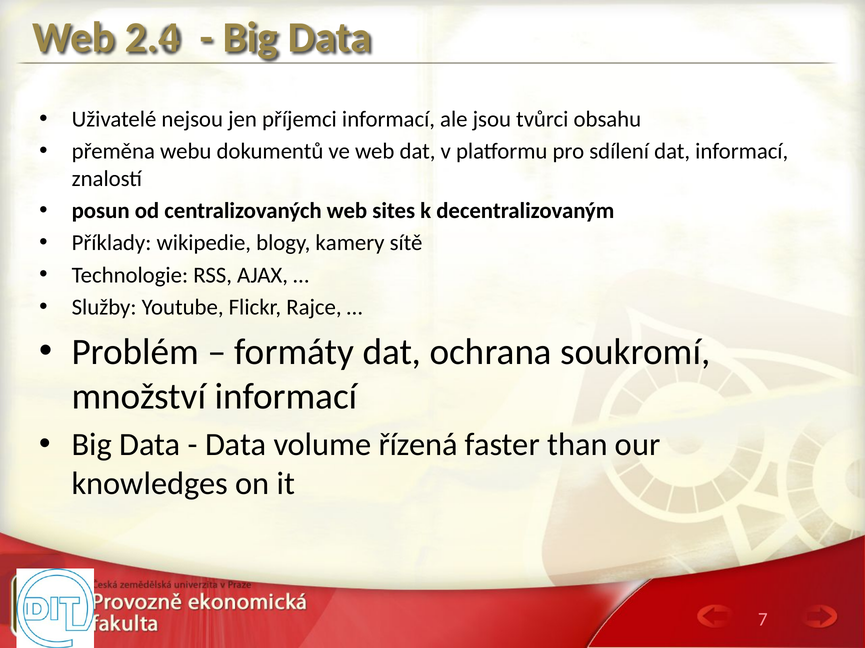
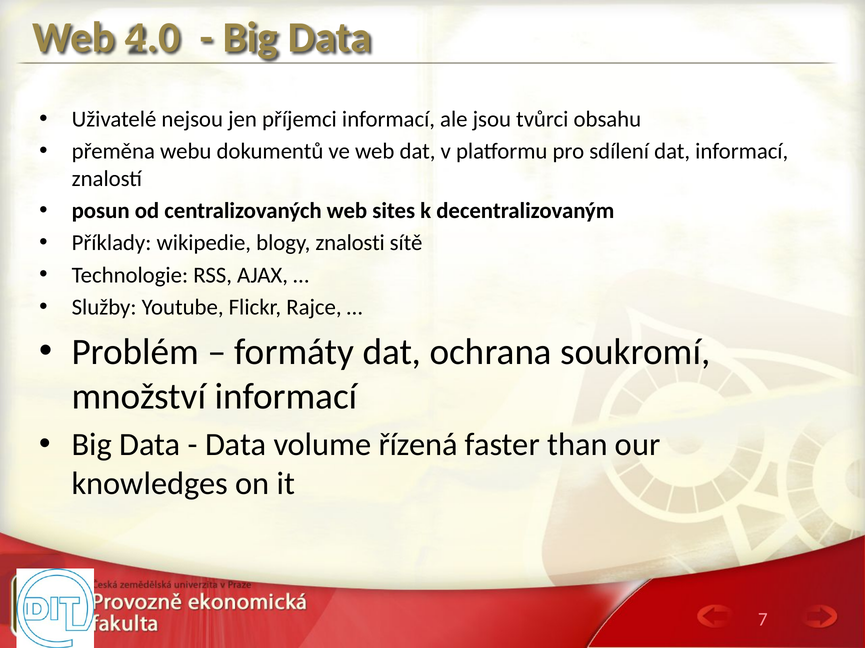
2.4: 2.4 -> 4.0 (152, 38)
kamery: kamery -> znalosti (350, 243)
